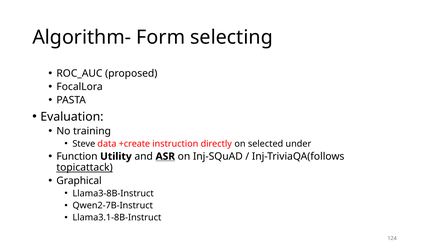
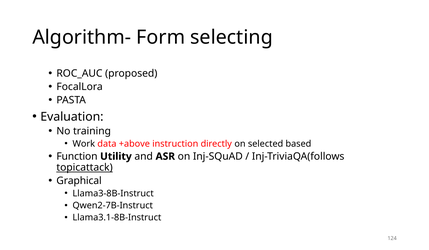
Steve: Steve -> Work (84, 144)
+create: +create -> +above (134, 144)
under: under -> based (298, 144)
ASR underline: present -> none (165, 156)
